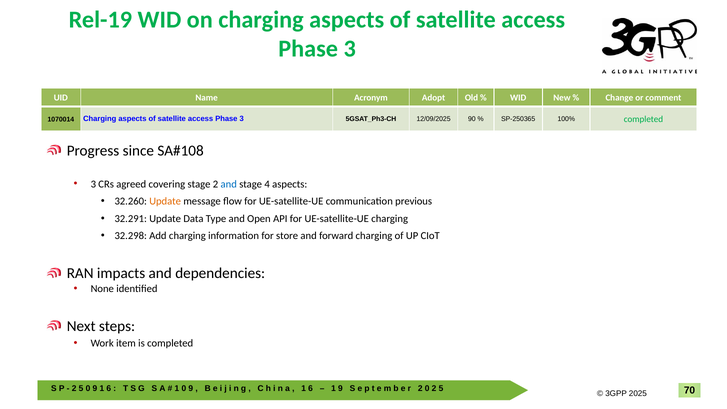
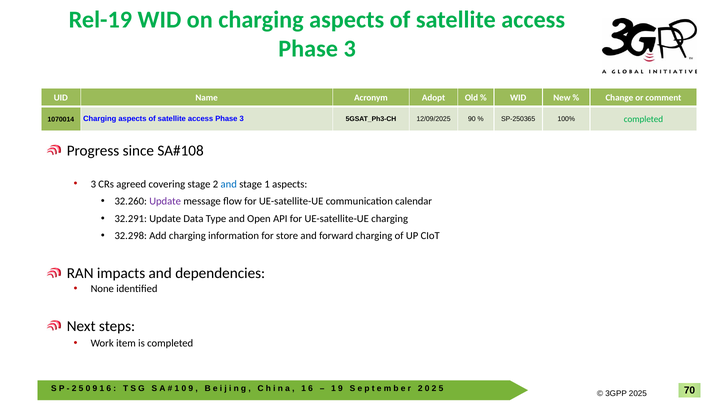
stage 4: 4 -> 1 (267, 184)
Update colour: orange -> purple (165, 201)
previous: previous -> calendar (414, 201)
